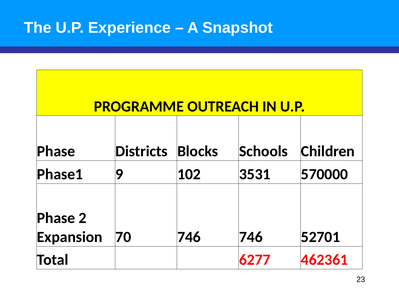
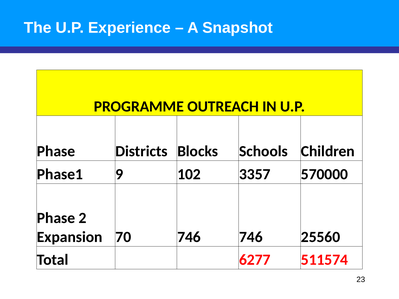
3531: 3531 -> 3357 (255, 174)
52701: 52701 -> 25560 (321, 237)
462361: 462361 -> 511574 (324, 260)
